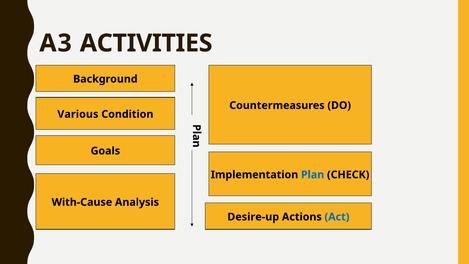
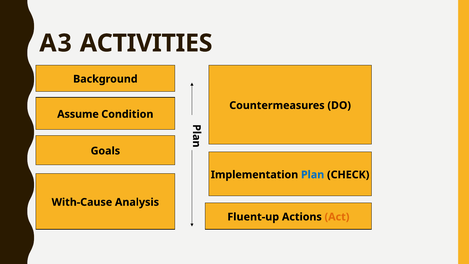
Various: Various -> Assume (78, 114)
Desire-up: Desire-up -> Fluent-up (253, 217)
Act colour: blue -> orange (337, 217)
